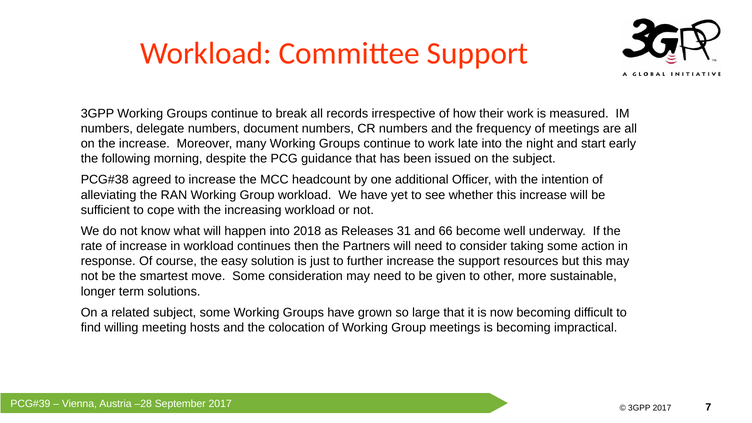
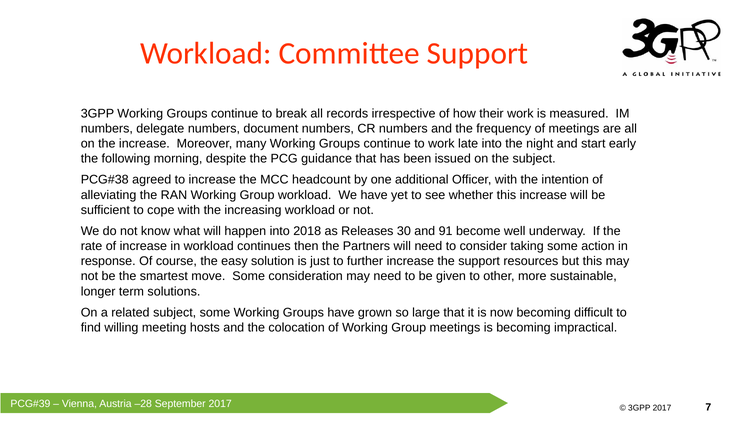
31: 31 -> 30 (404, 231)
66: 66 -> 91 (446, 231)
